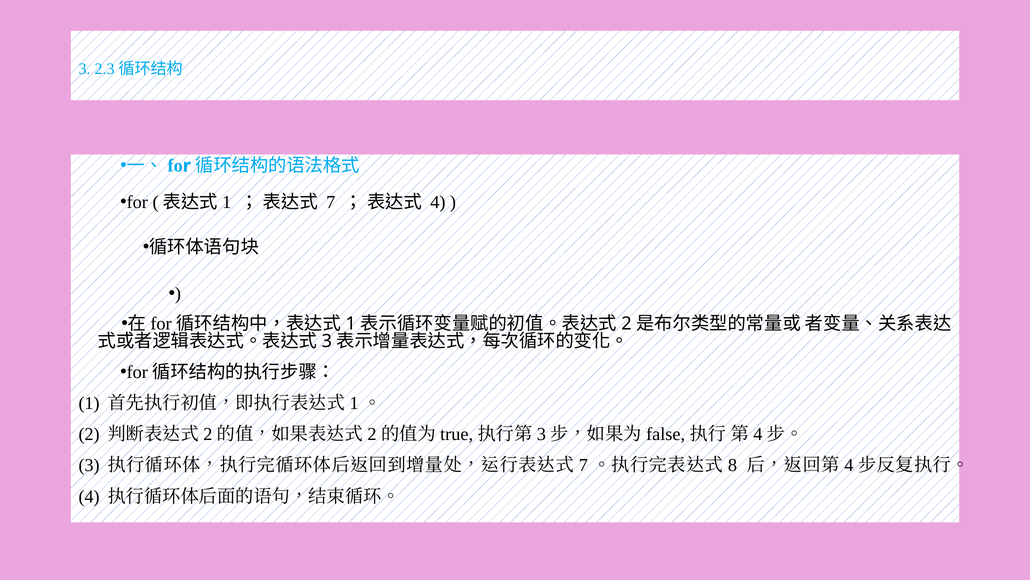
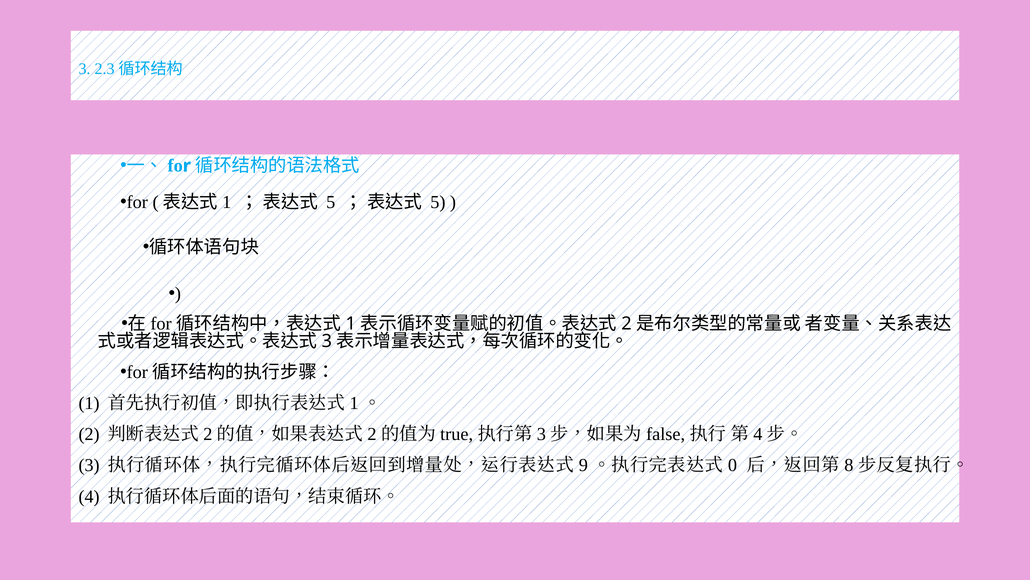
7: 7 -> 5 (331, 202)
4: 4 -> 5 (438, 202)
7: 7 -> 9 (583, 465)
8: 8 -> 0 (732, 465)
4: 4 -> 8 (849, 465)
